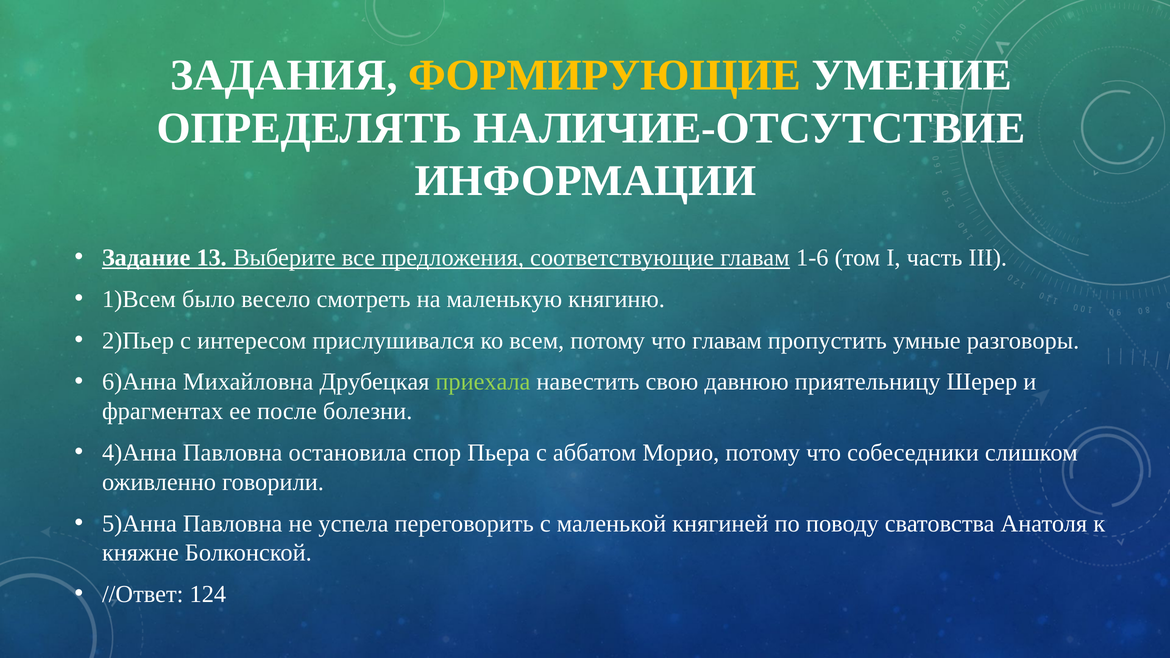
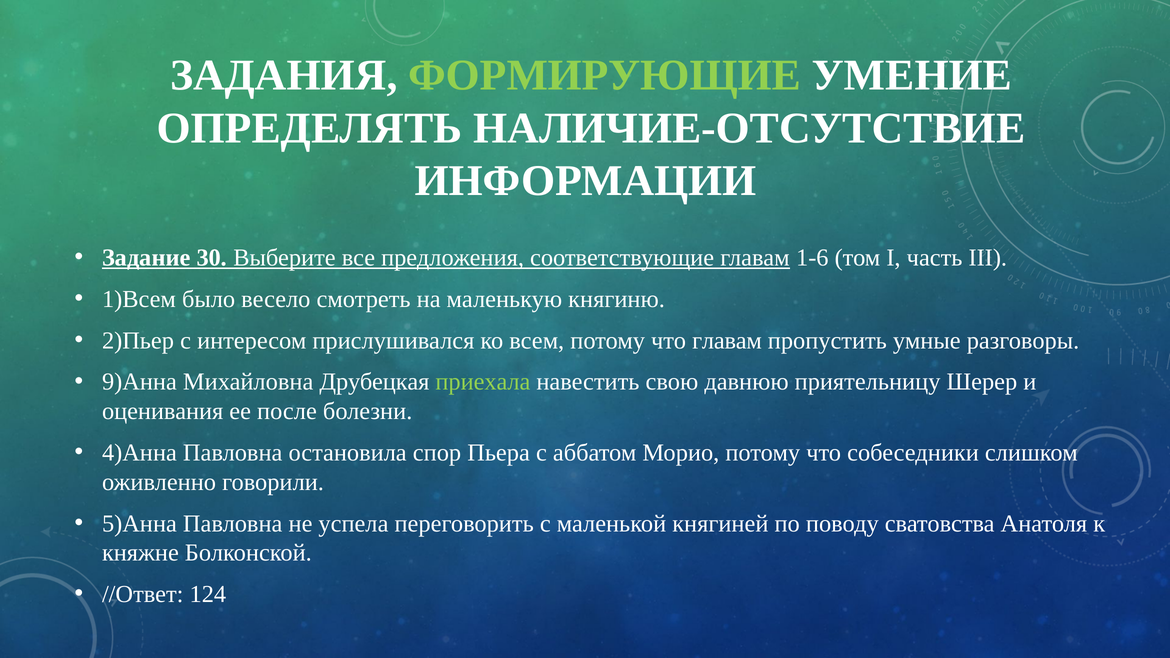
ФОРМИРУЮЩИЕ colour: yellow -> light green (605, 75)
13: 13 -> 30 (212, 258)
6)Анна: 6)Анна -> 9)Анна (139, 382)
фрагментах: фрагментах -> оценивания (163, 411)
